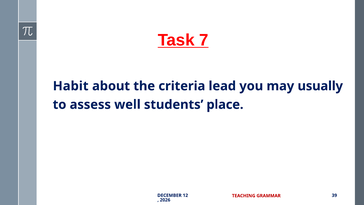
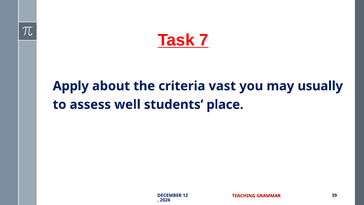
Habit: Habit -> Apply (71, 86)
lead: lead -> vast (222, 86)
